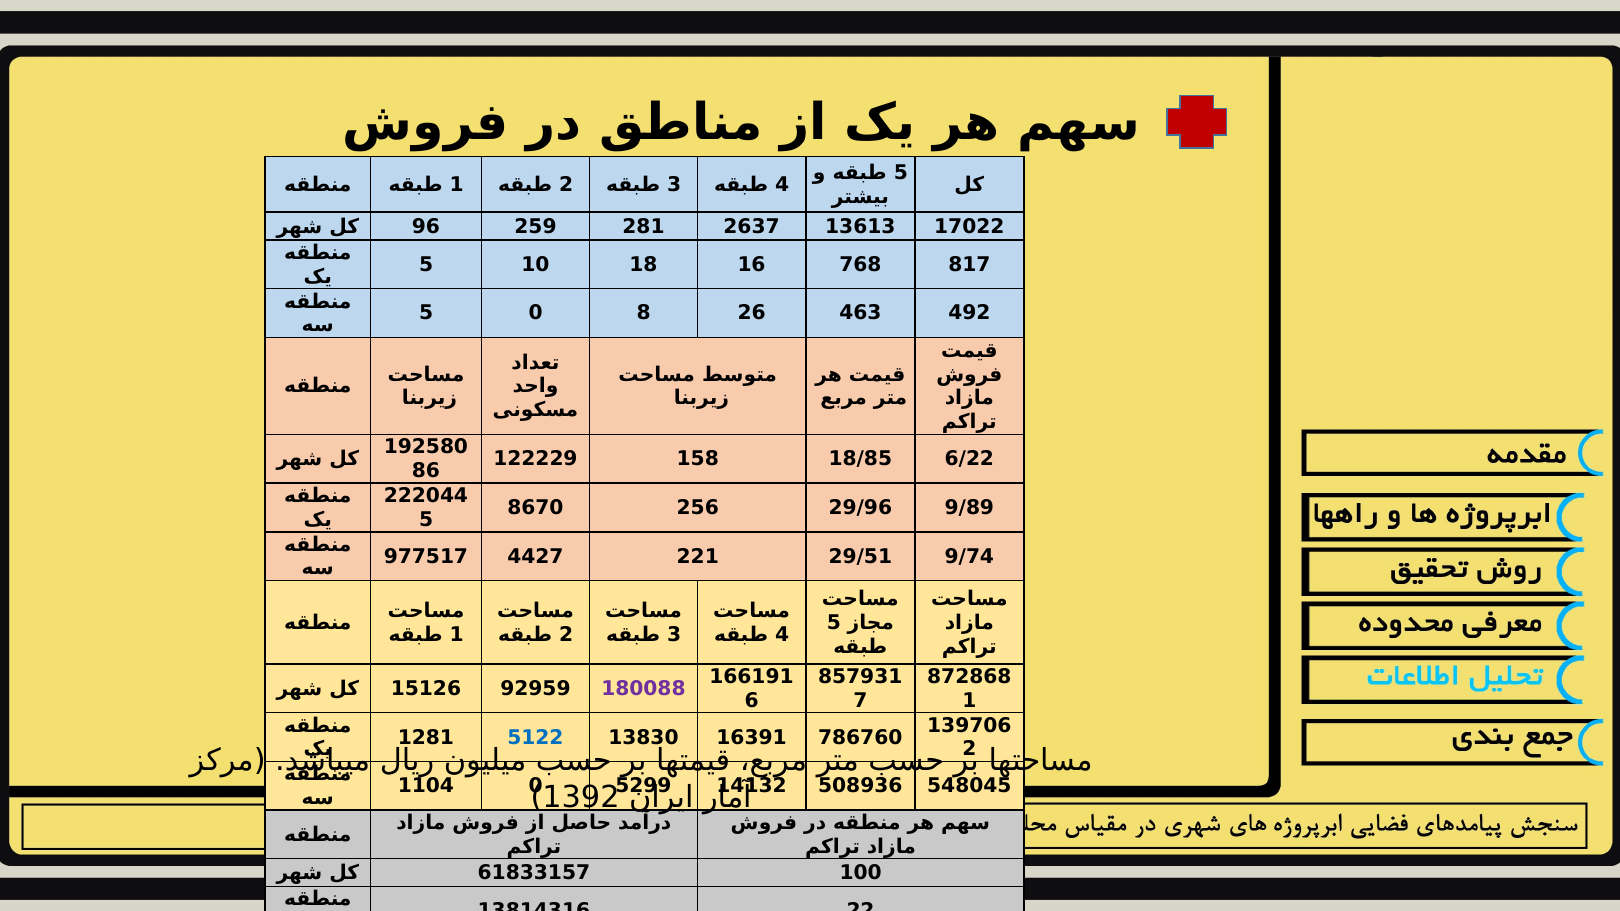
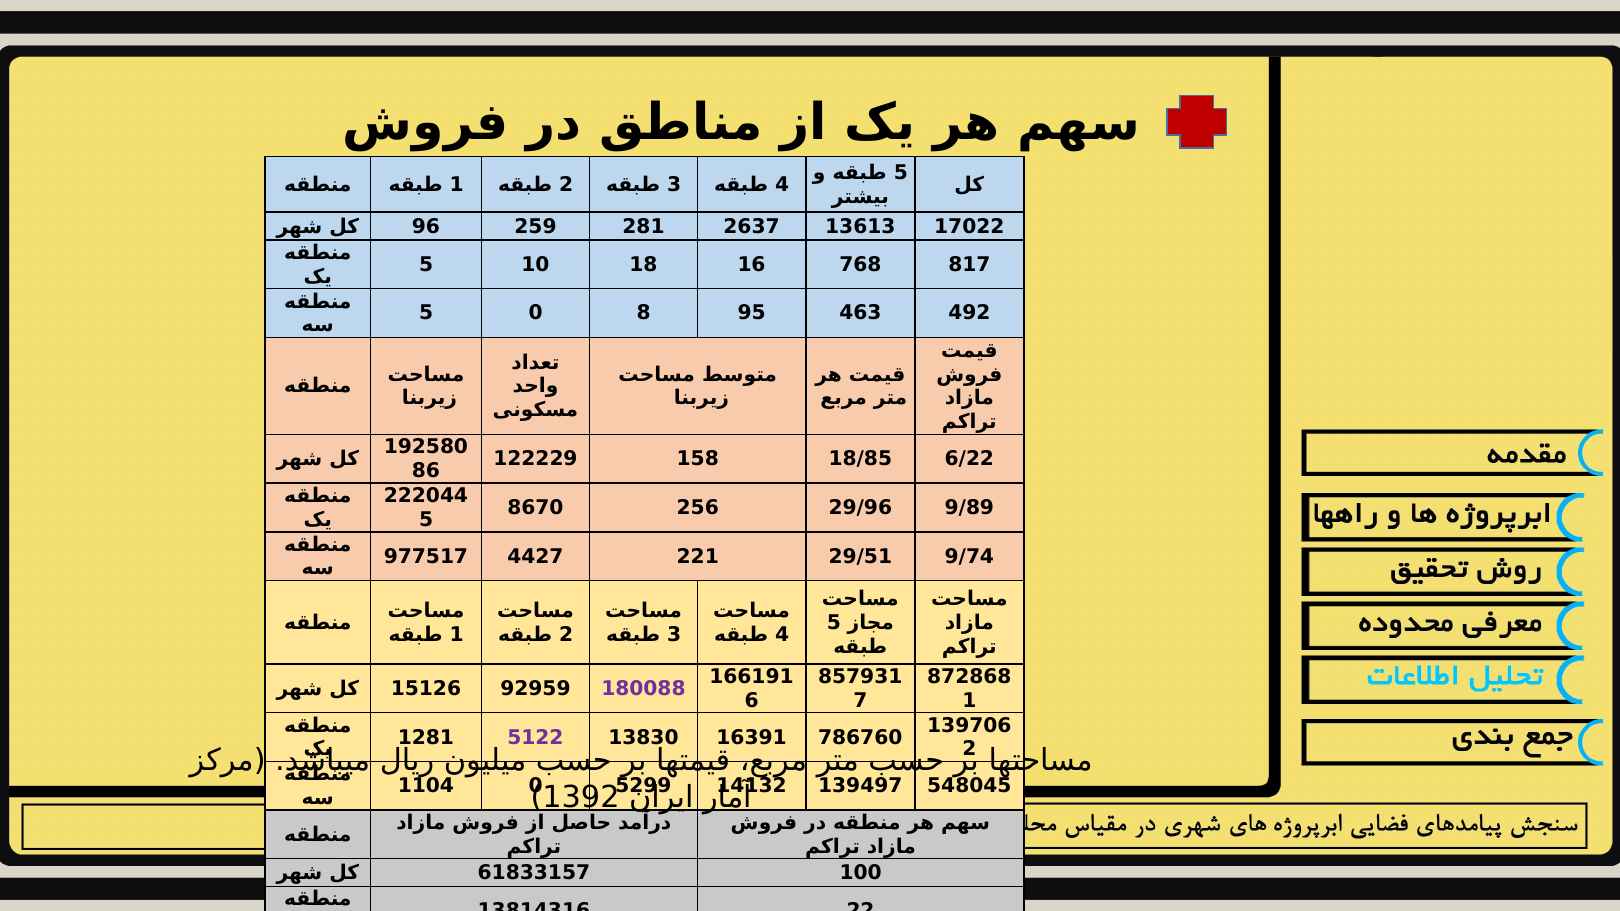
26: 26 -> 95 (752, 313)
5122 colour: blue -> purple (535, 738)
508936: 508936 -> 139497 (860, 786)
